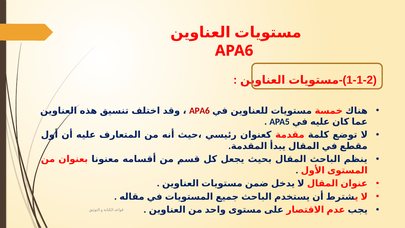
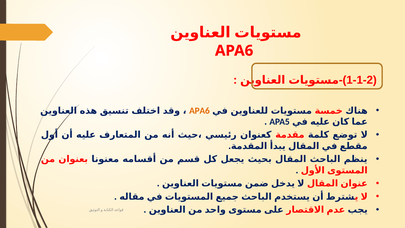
APA6 colour: red -> orange (199, 111)
